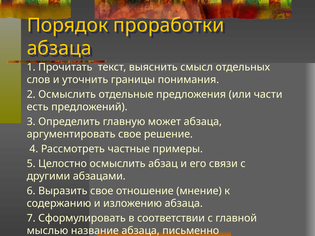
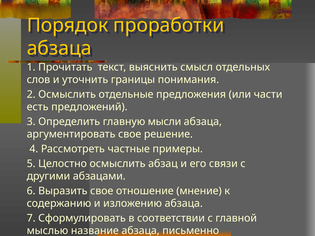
может: может -> мысли (165, 122)
